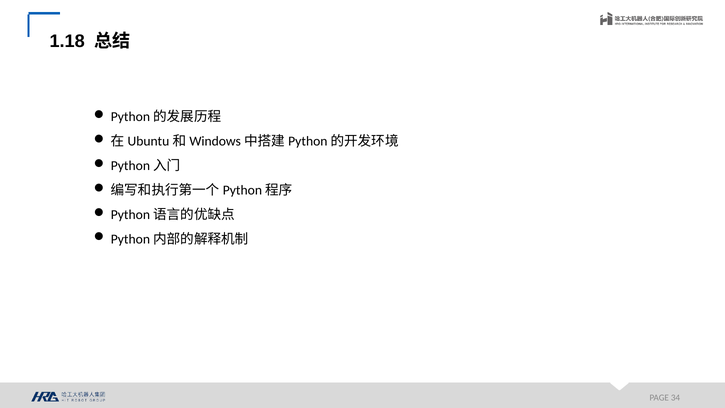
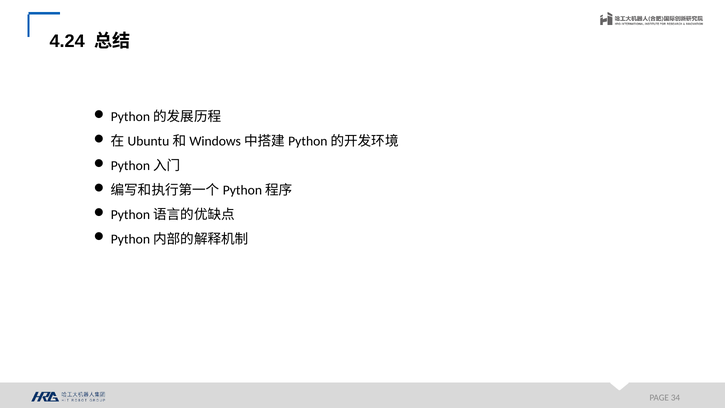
1.18: 1.18 -> 4.24 (67, 41)
